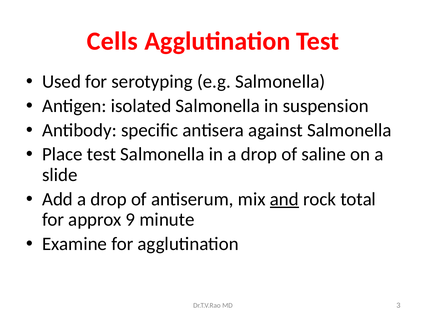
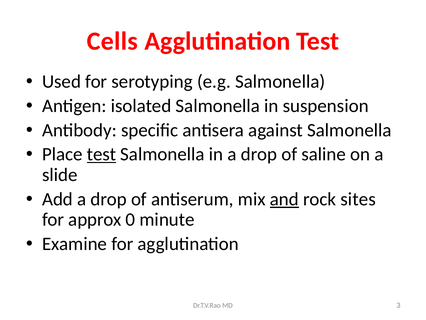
test underline: none -> present (102, 154)
total: total -> sites (358, 199)
9: 9 -> 0 (130, 219)
